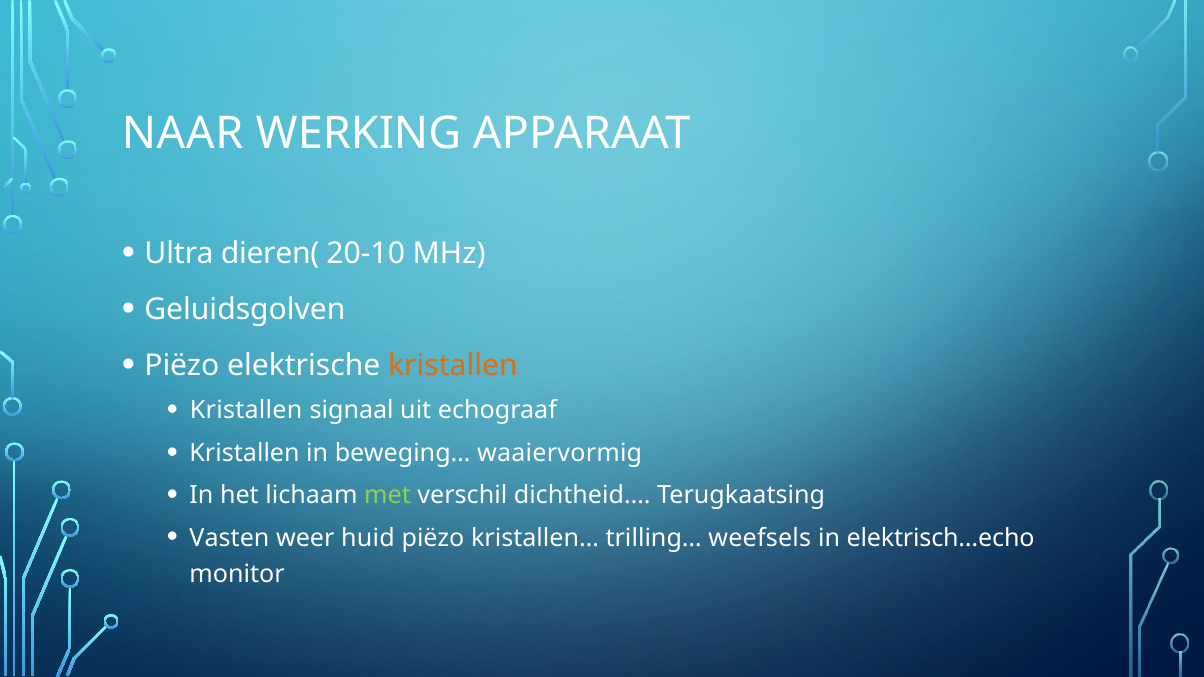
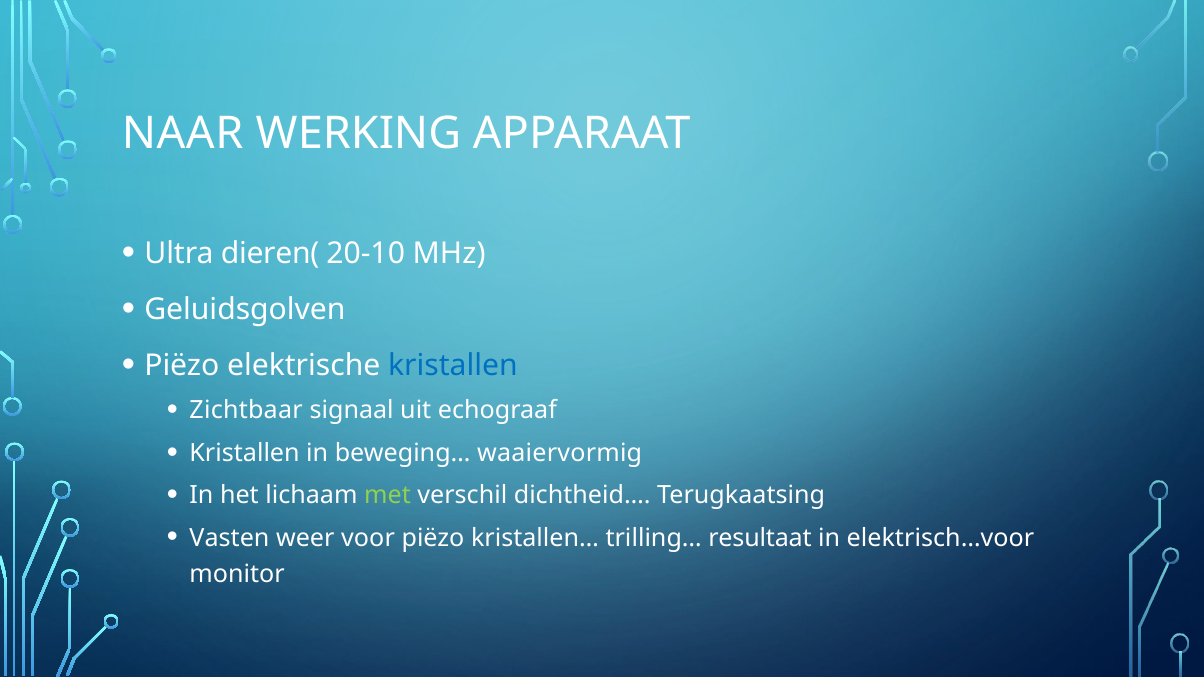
kristallen colour: orange -> blue (453, 366)
Kristallen: Kristallen -> Zichtbaar (246, 411)
huid: huid -> voor (368, 538)
weefsels: weefsels -> resultaat (760, 538)
elektrisch…echo: elektrisch…echo -> elektrisch…voor (940, 538)
